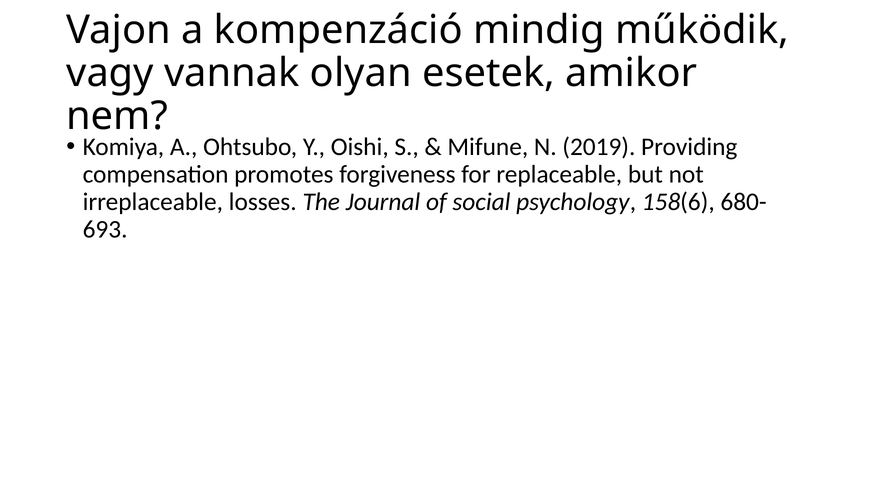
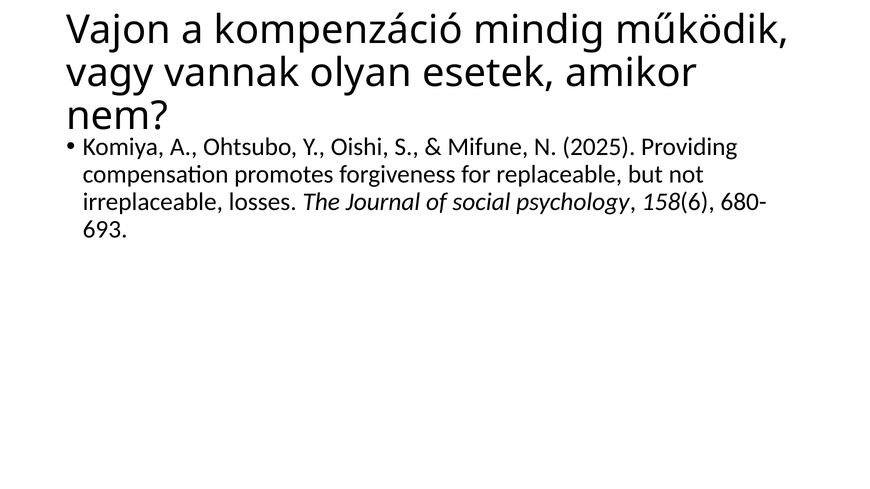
2019: 2019 -> 2025 (599, 147)
